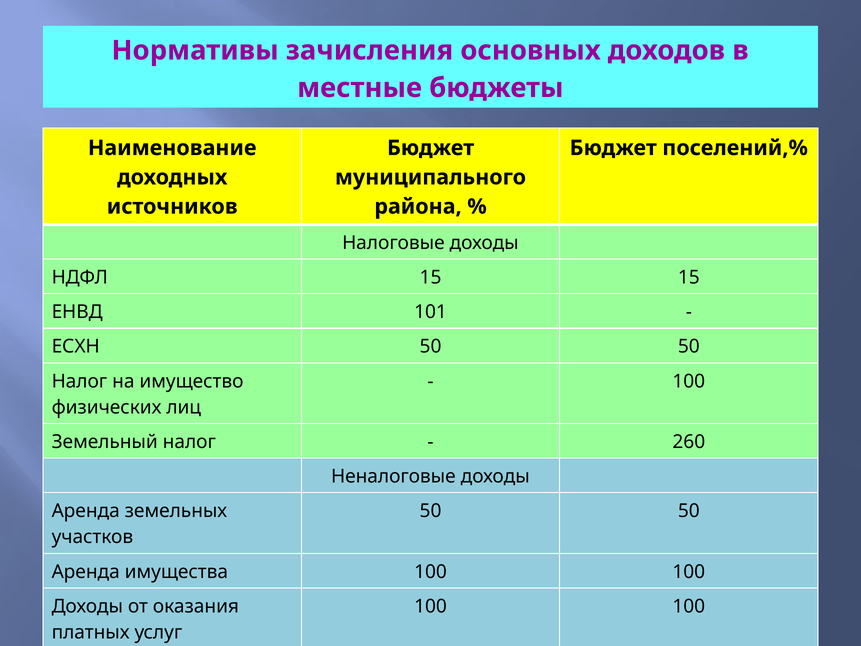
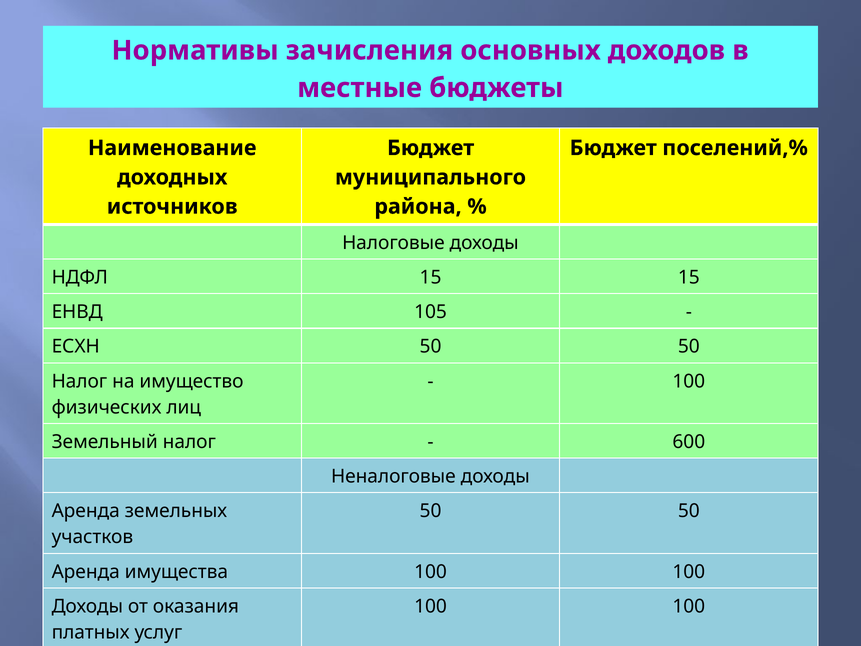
101: 101 -> 105 (431, 312)
260: 260 -> 600 (689, 442)
